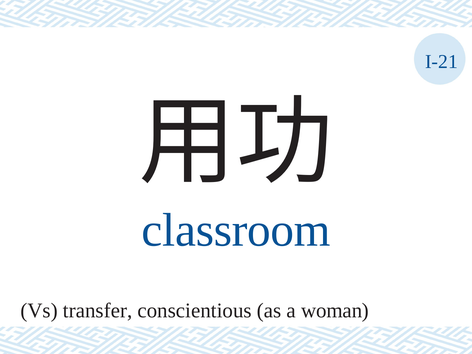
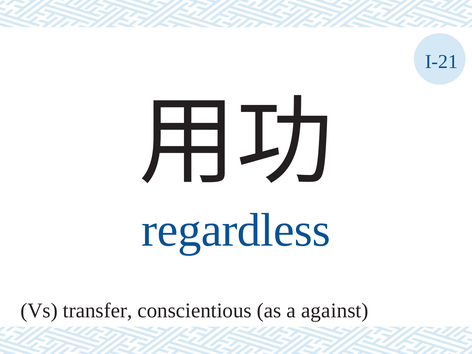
classroom: classroom -> regardless (236, 230)
woman: woman -> against (335, 311)
